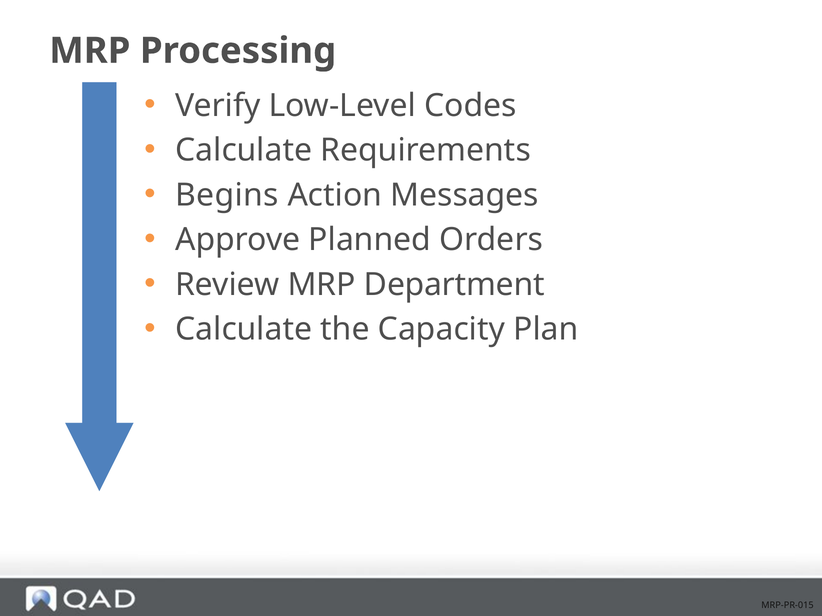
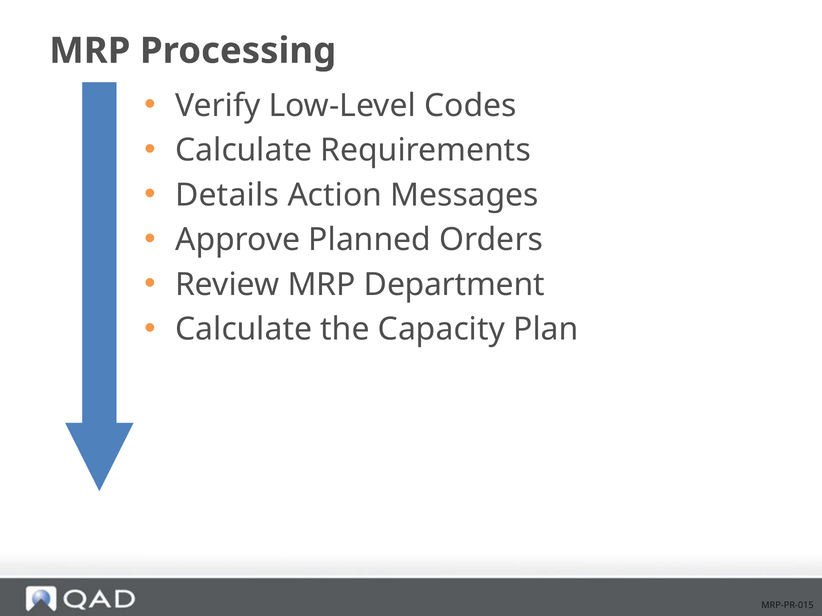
Begins: Begins -> Details (227, 195)
